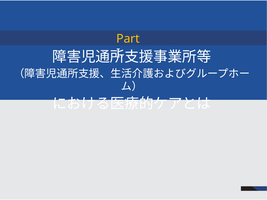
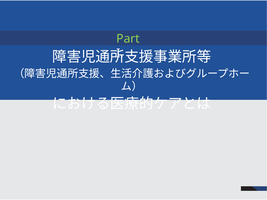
Part colour: yellow -> light green (128, 39)
